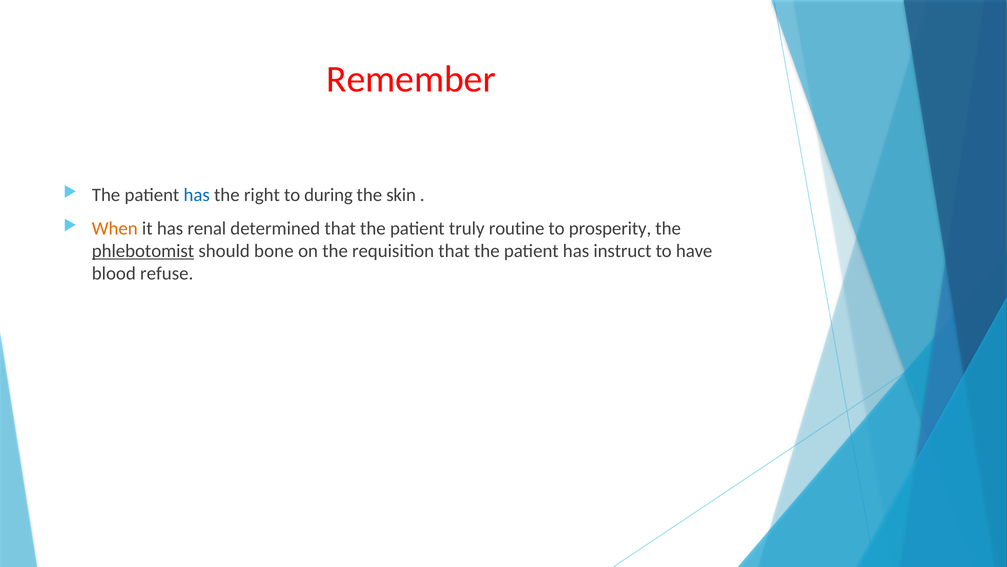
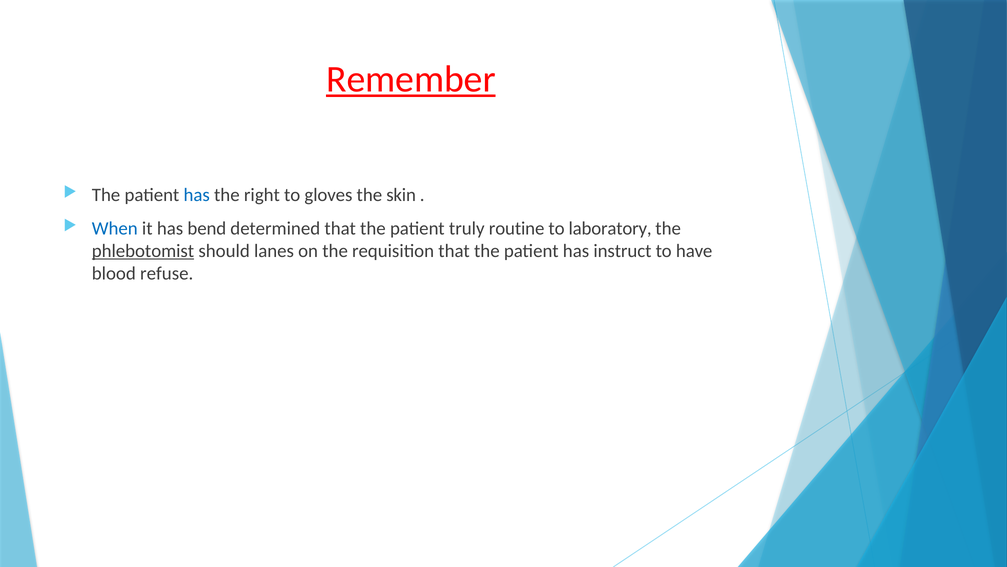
Remember underline: none -> present (411, 79)
during: during -> gloves (328, 195)
When colour: orange -> blue (115, 228)
renal: renal -> bend (207, 228)
prosperity: prosperity -> laboratory (610, 228)
bone: bone -> lanes (274, 251)
